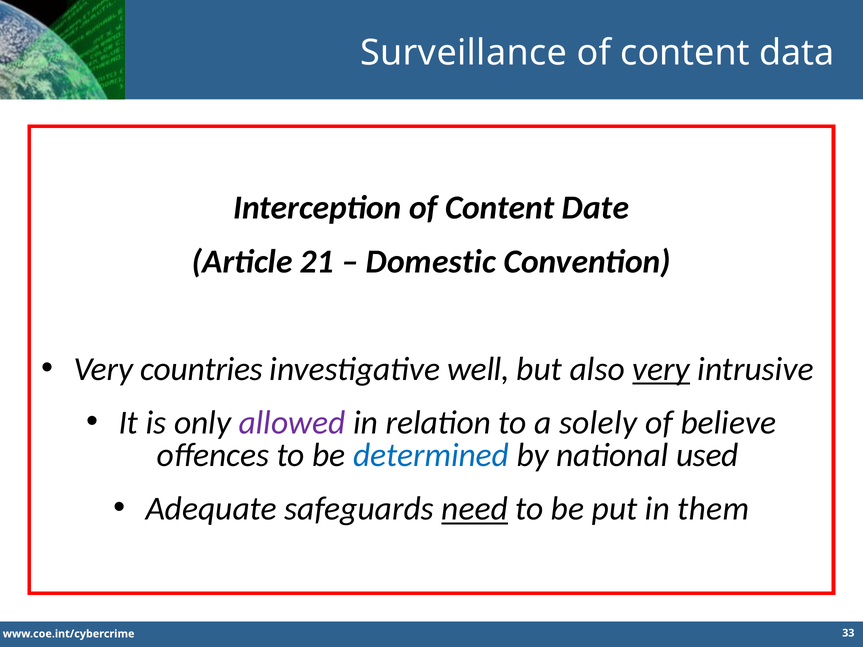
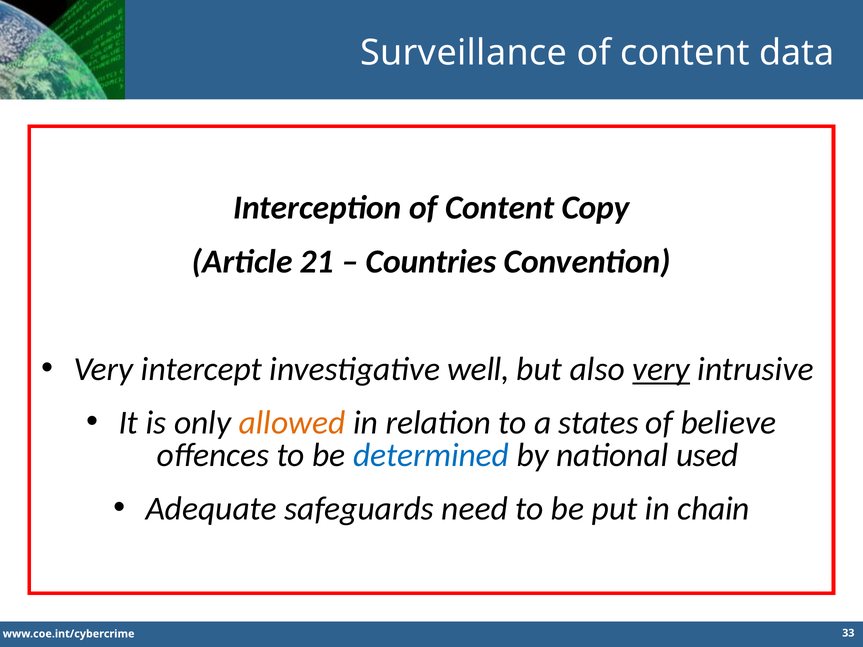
Date: Date -> Copy (596, 208)
Domestic: Domestic -> Countries (431, 262)
countries: countries -> intercept (201, 369)
allowed colour: purple -> orange (292, 423)
solely: solely -> states (599, 423)
need underline: present -> none (475, 509)
them: them -> chain (714, 509)
